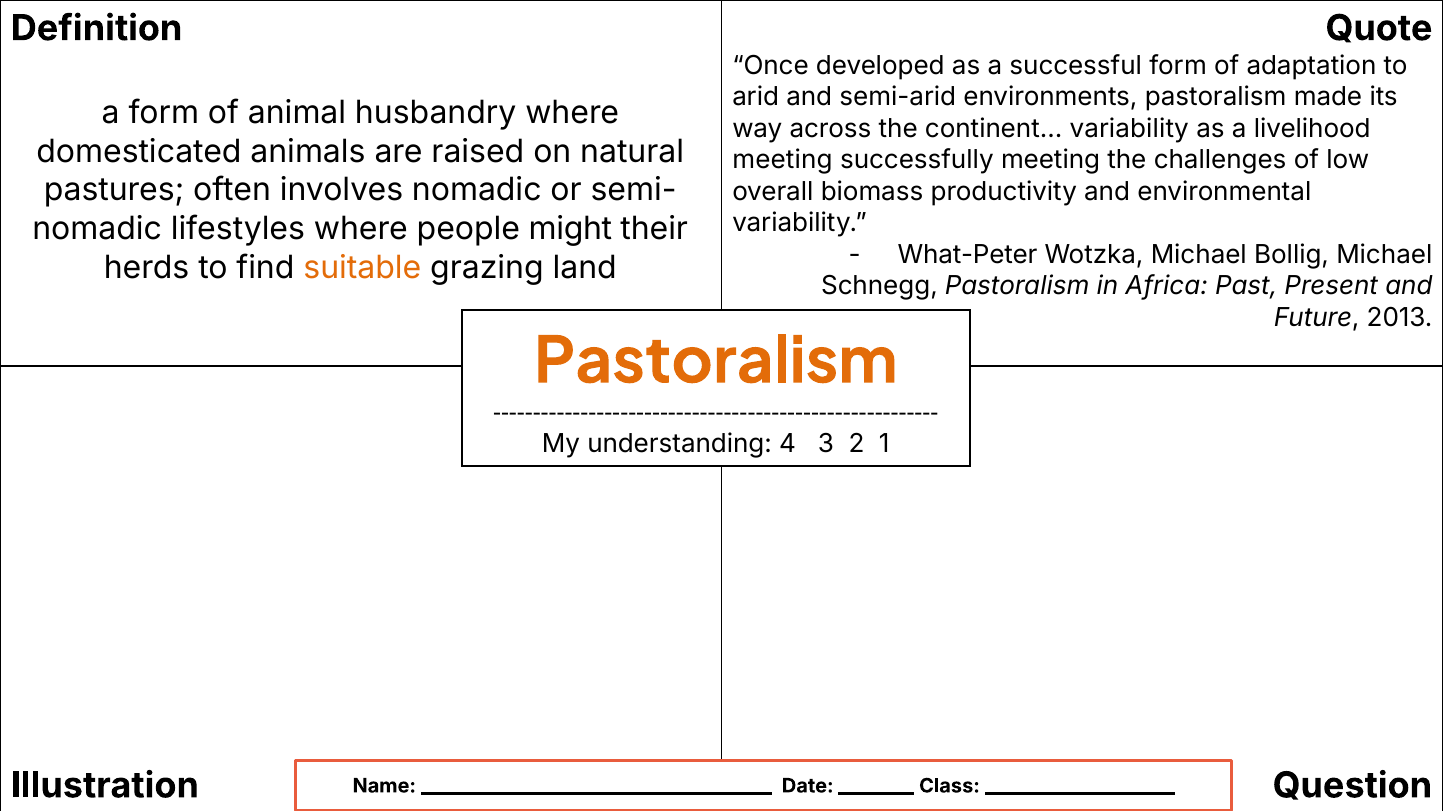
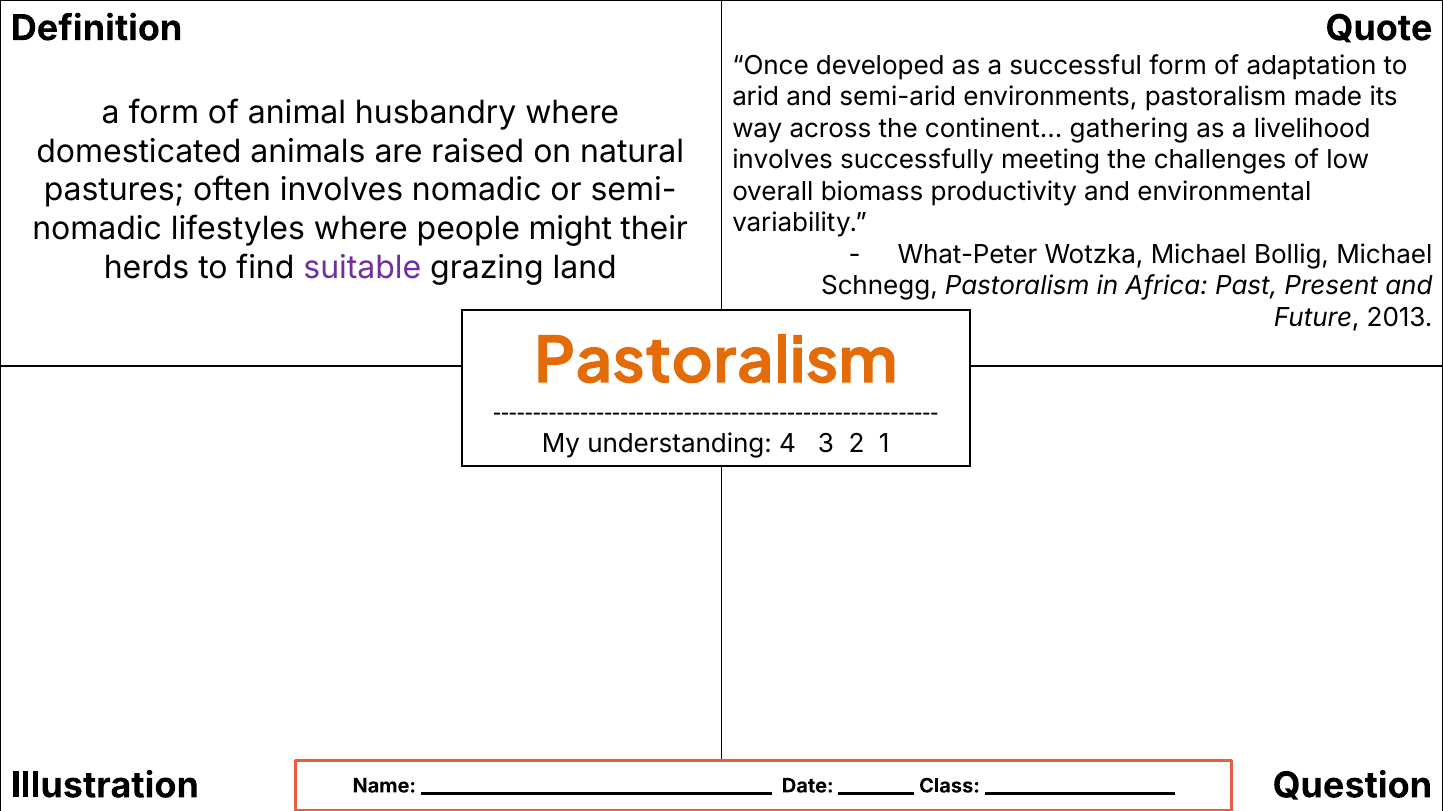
continent… variability: variability -> gathering (1129, 129)
meeting: meeting -> involves (783, 160)
suitable colour: orange -> purple (362, 268)
